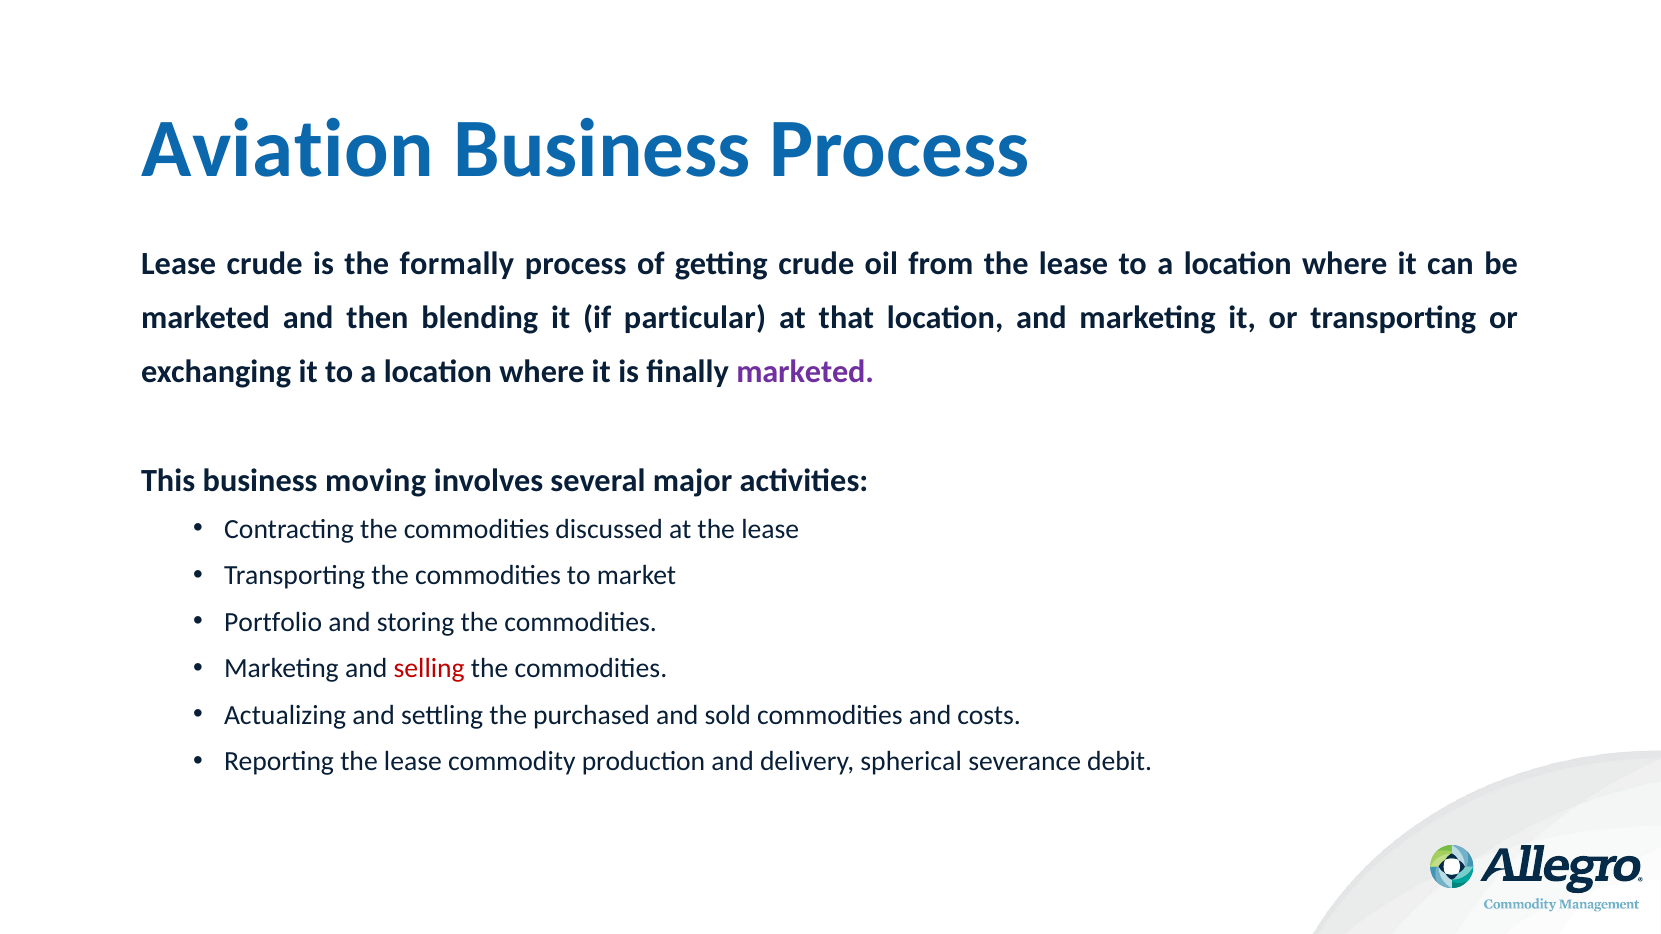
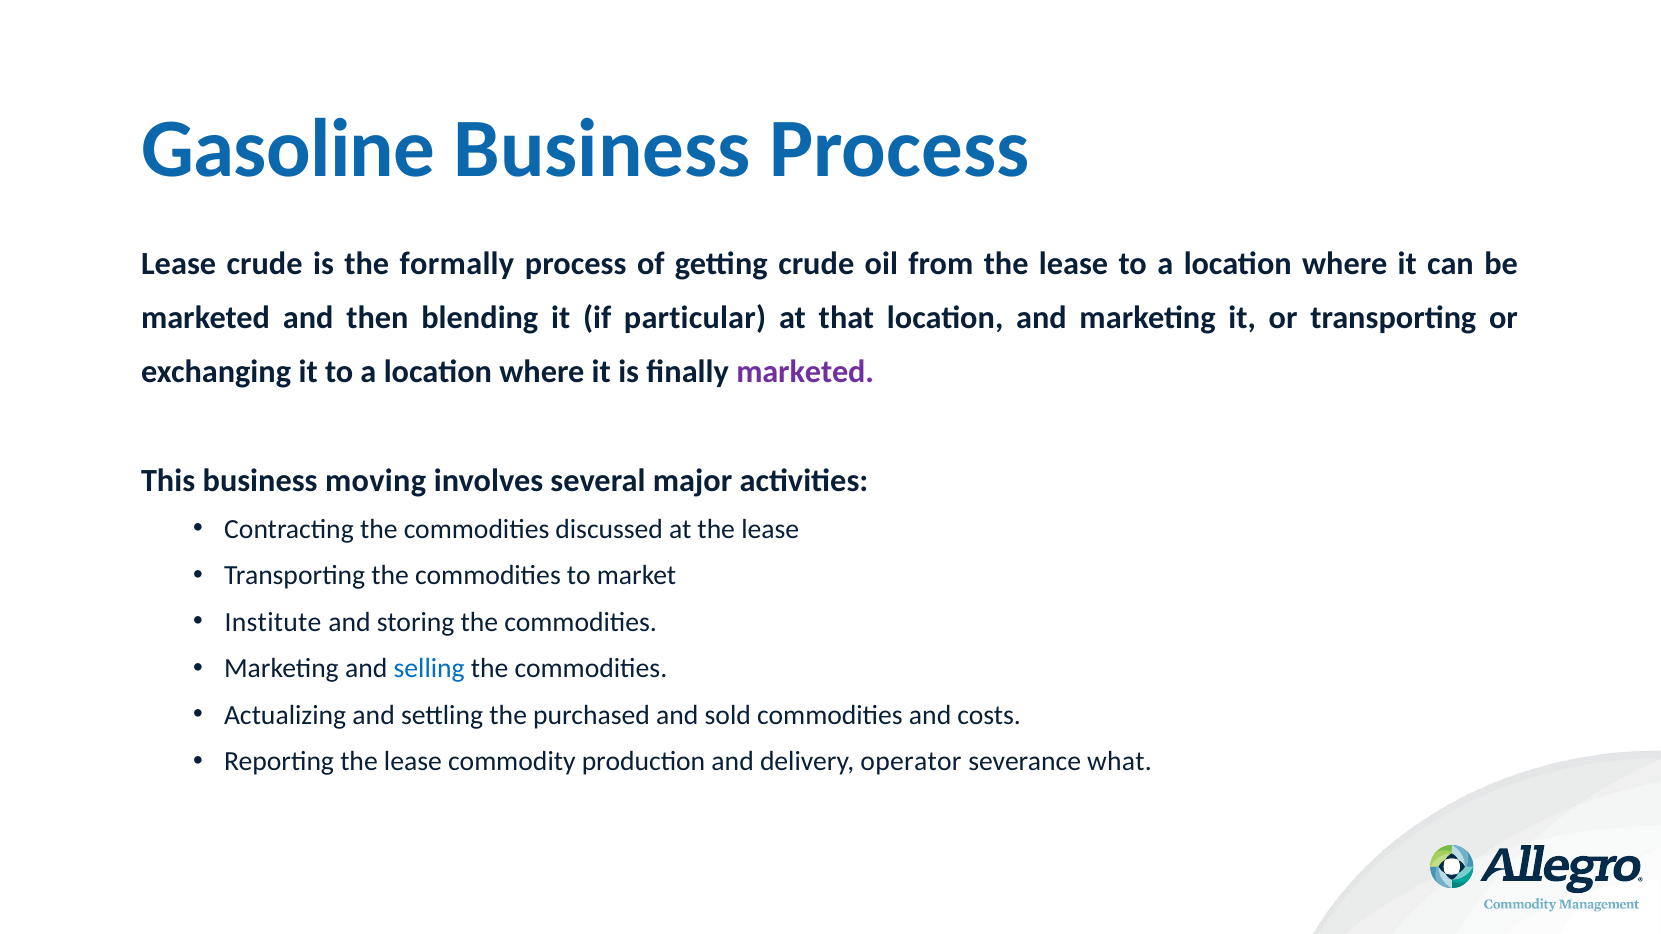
Aviation: Aviation -> Gasoline (288, 149)
Portfolio: Portfolio -> Institute (273, 623)
selling colour: red -> blue (429, 669)
spherical: spherical -> operator (911, 762)
debit: debit -> what (1119, 762)
